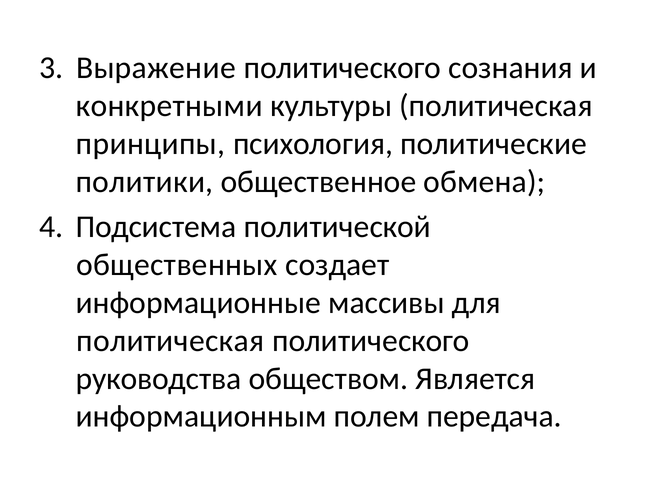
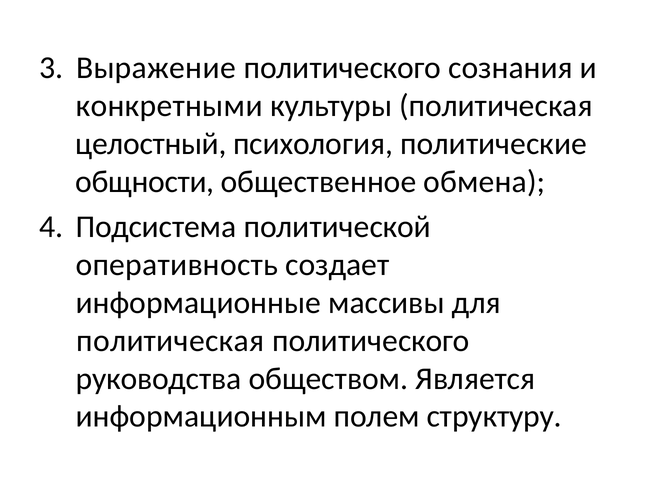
принципы: принципы -> целостный (151, 144)
политики: политики -> общности (145, 182)
общественных: общественных -> оперативность (177, 265)
передача: передача -> структуру (494, 417)
